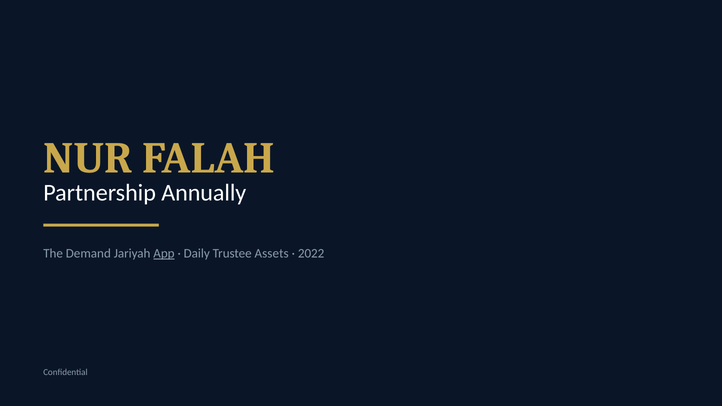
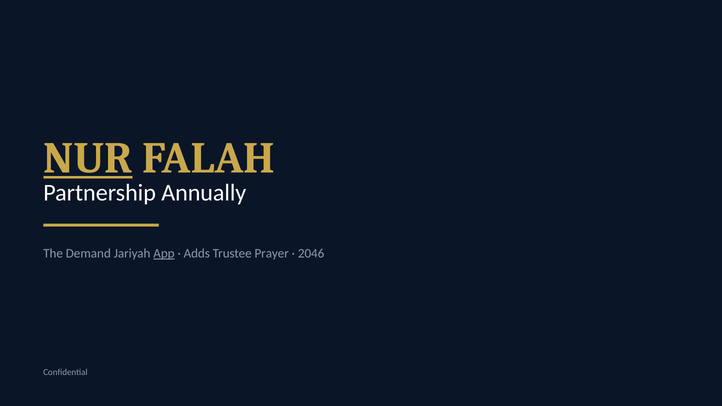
NUR underline: none -> present (88, 158)
Daily: Daily -> Adds (197, 254)
Assets: Assets -> Prayer (272, 254)
2022: 2022 -> 2046 (311, 254)
